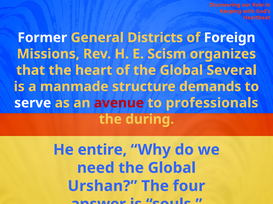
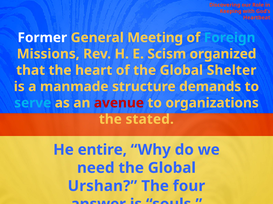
Districts: Districts -> Meeting (155, 38)
Foreign colour: white -> light blue (230, 38)
organizes: organizes -> organized (223, 54)
Several: Several -> Shelter (232, 71)
serve colour: white -> light blue (33, 103)
professionals: professionals -> organizations (212, 103)
during: during -> stated (150, 120)
